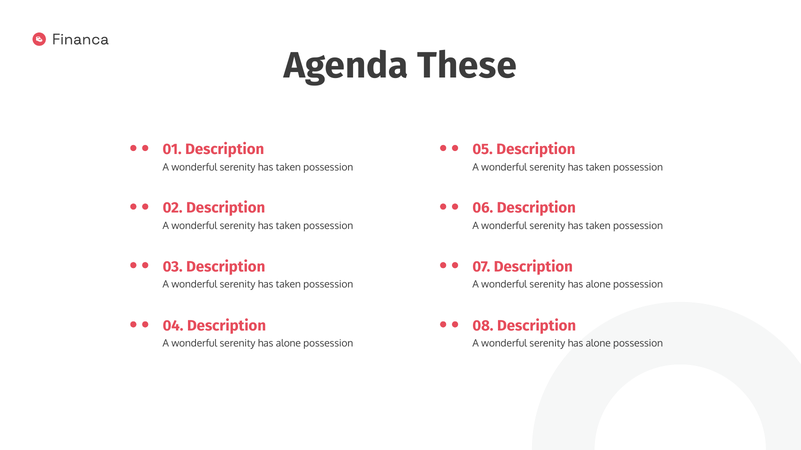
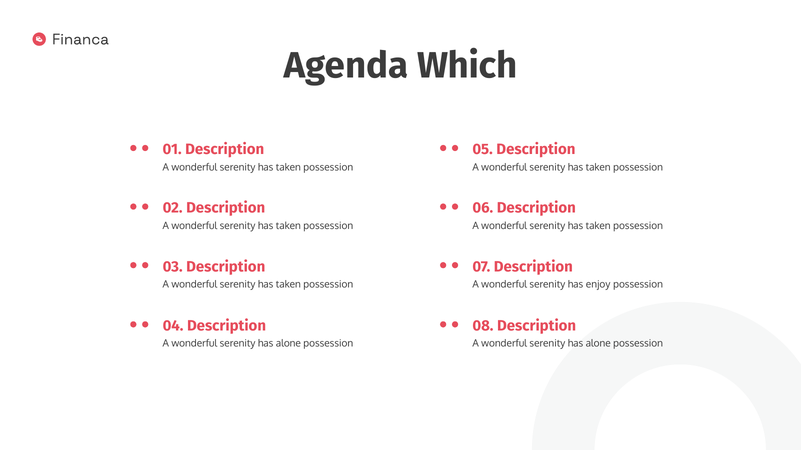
These: These -> Which (467, 66)
alone: alone -> enjoy (598, 285)
